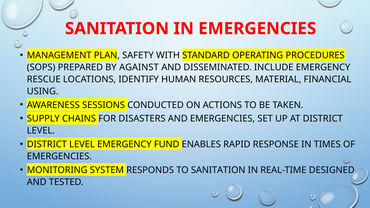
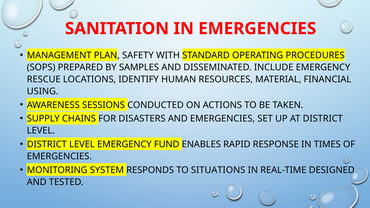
AGAINST: AGAINST -> SAMPLES (139, 67)
TO SANITATION: SANITATION -> SITUATIONS (218, 170)
